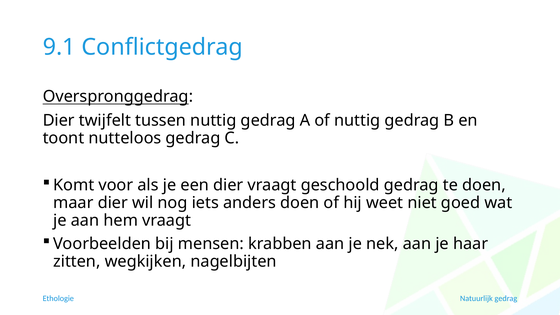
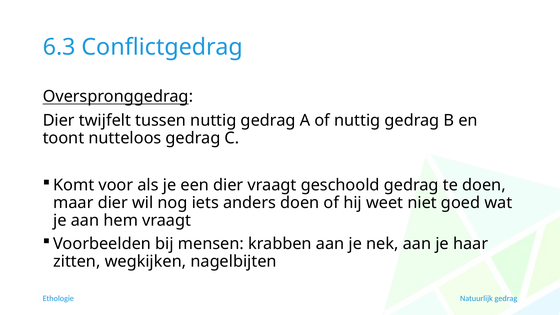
9.1: 9.1 -> 6.3 (59, 47)
